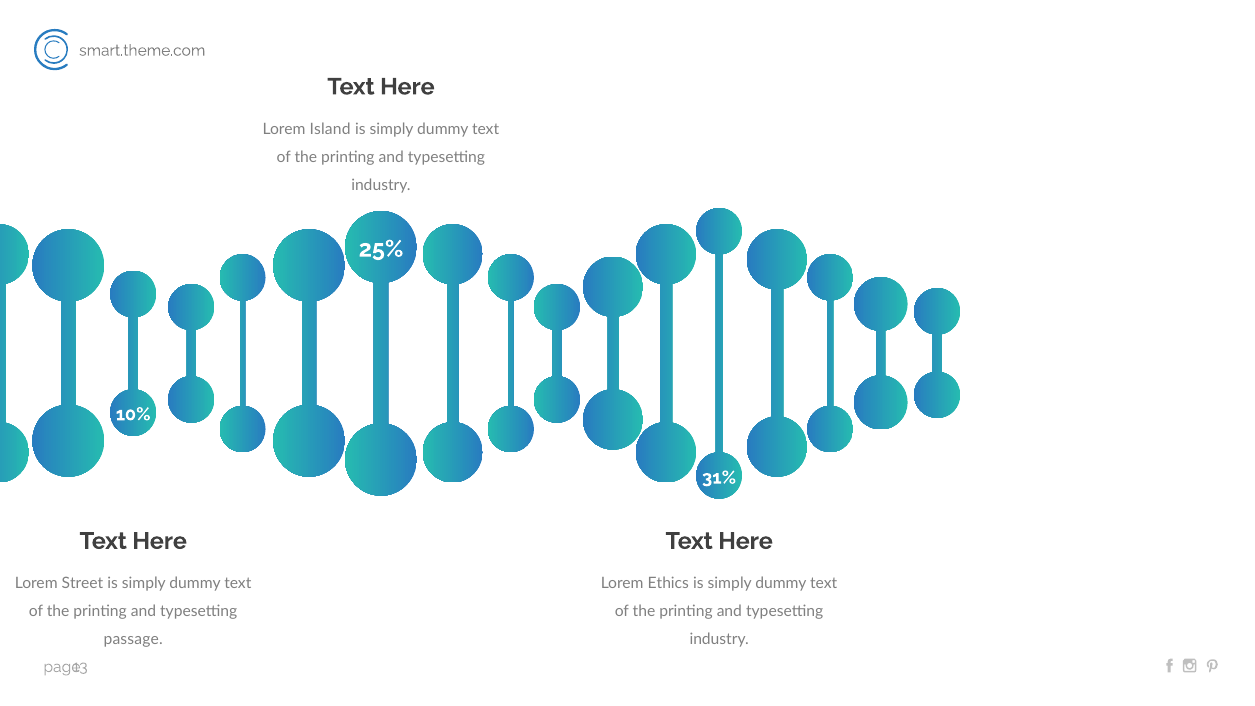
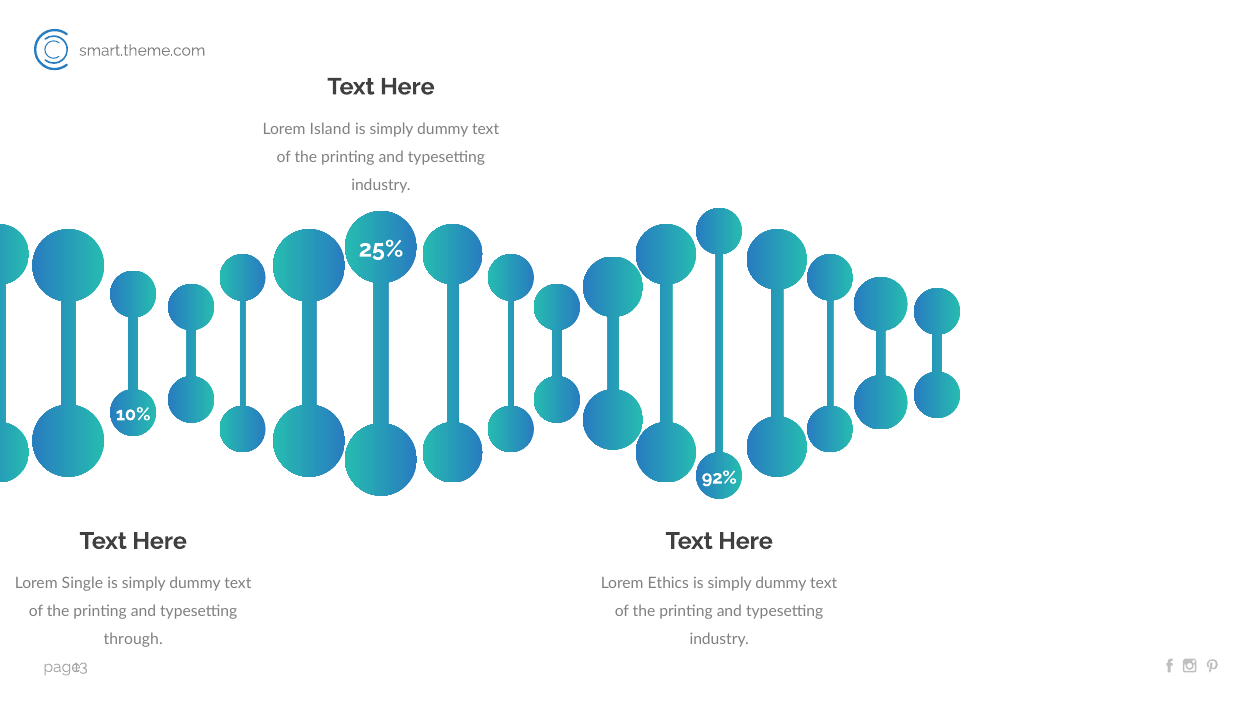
31%: 31% -> 92% (719, 478)
Street: Street -> Single (82, 583)
passage: passage -> through (133, 640)
